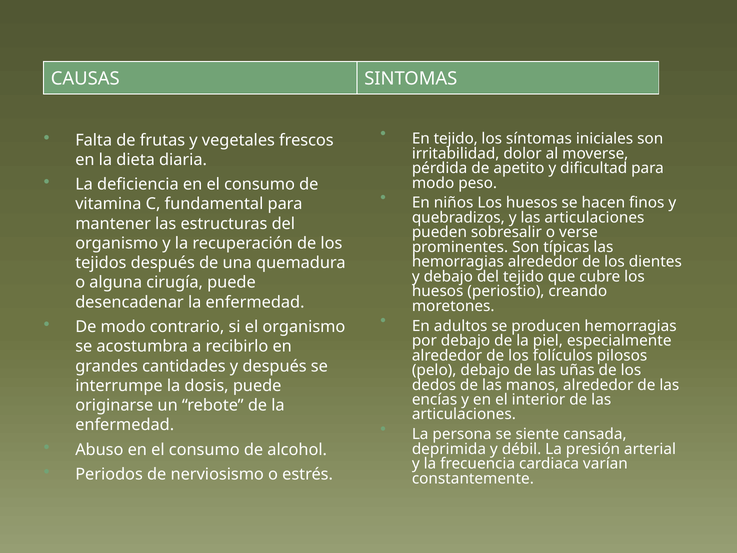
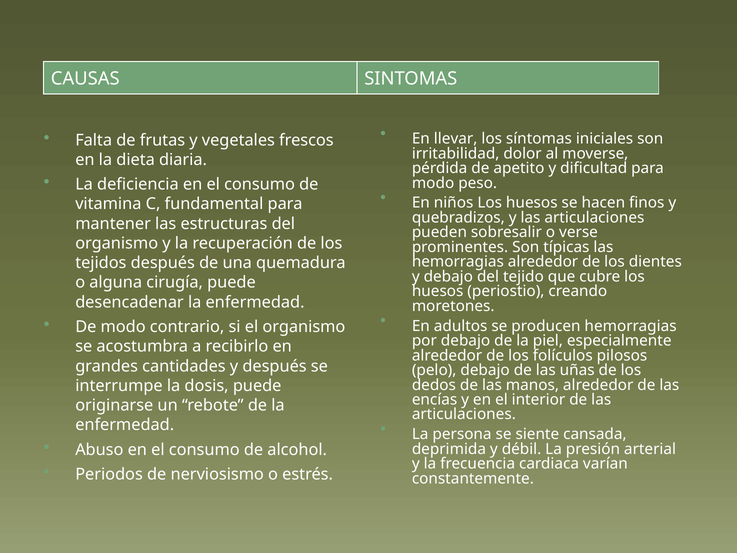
En tejido: tejido -> llevar (456, 139)
